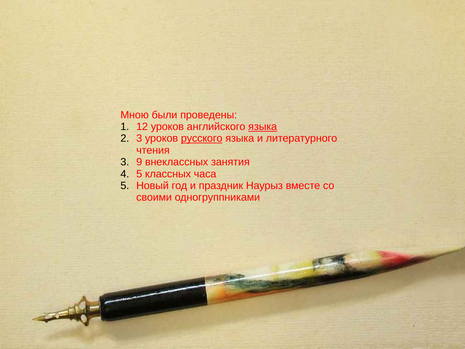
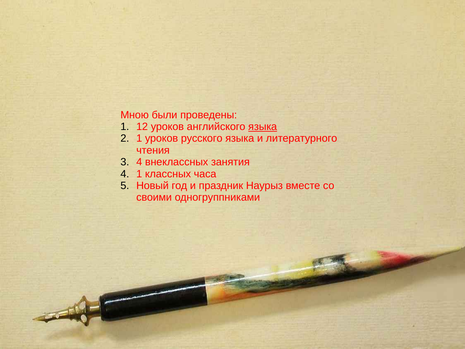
2 3: 3 -> 1 (139, 138)
русского underline: present -> none (202, 138)
3 9: 9 -> 4 (139, 162)
5: 5 -> 1 (139, 174)
